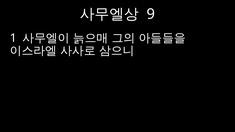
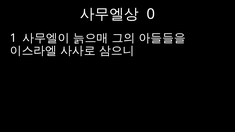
9: 9 -> 0 (151, 14)
